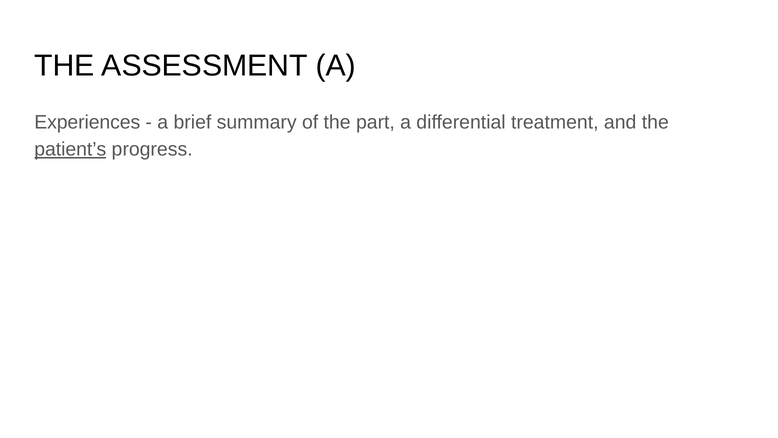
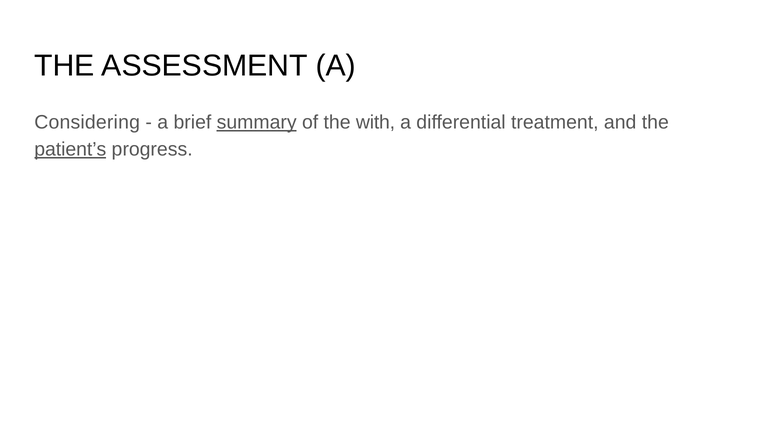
Experiences: Experiences -> Considering (87, 122)
summary underline: none -> present (257, 122)
part: part -> with (376, 122)
